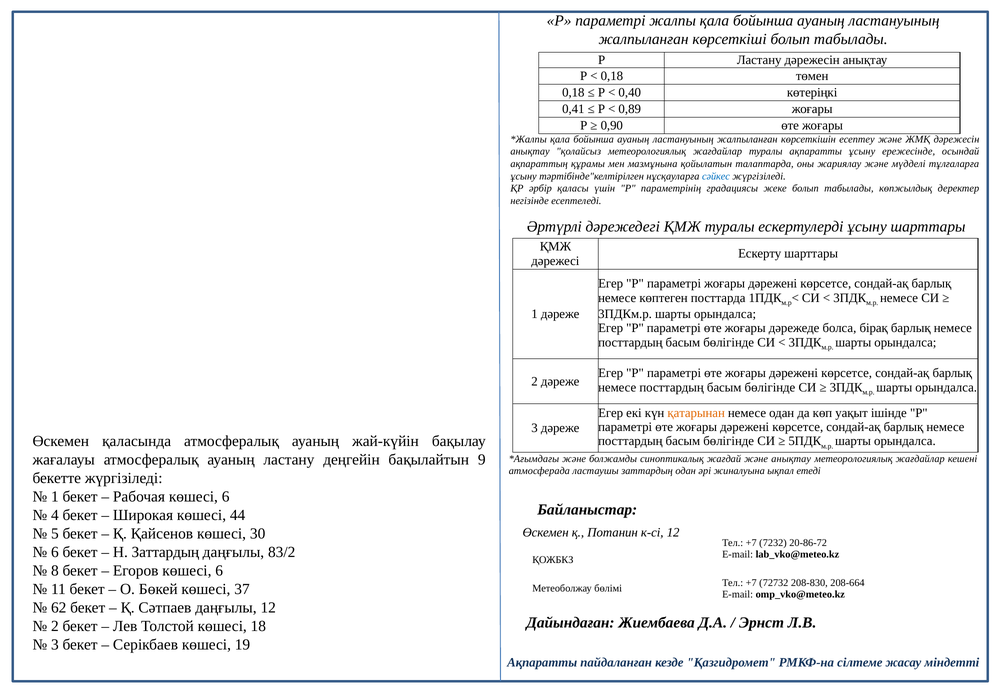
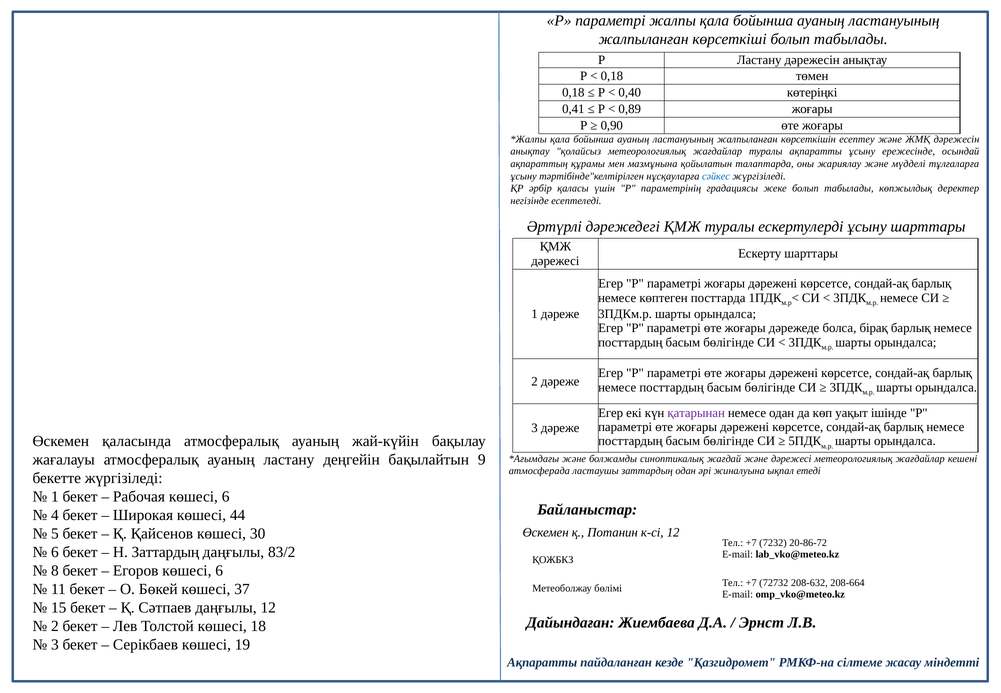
қатарынан colour: orange -> purple (696, 413)
және анықтау: анықтау -> дәрежесі (791, 459)
208-830: 208-830 -> 208-632 (809, 583)
62: 62 -> 15 (59, 608)
